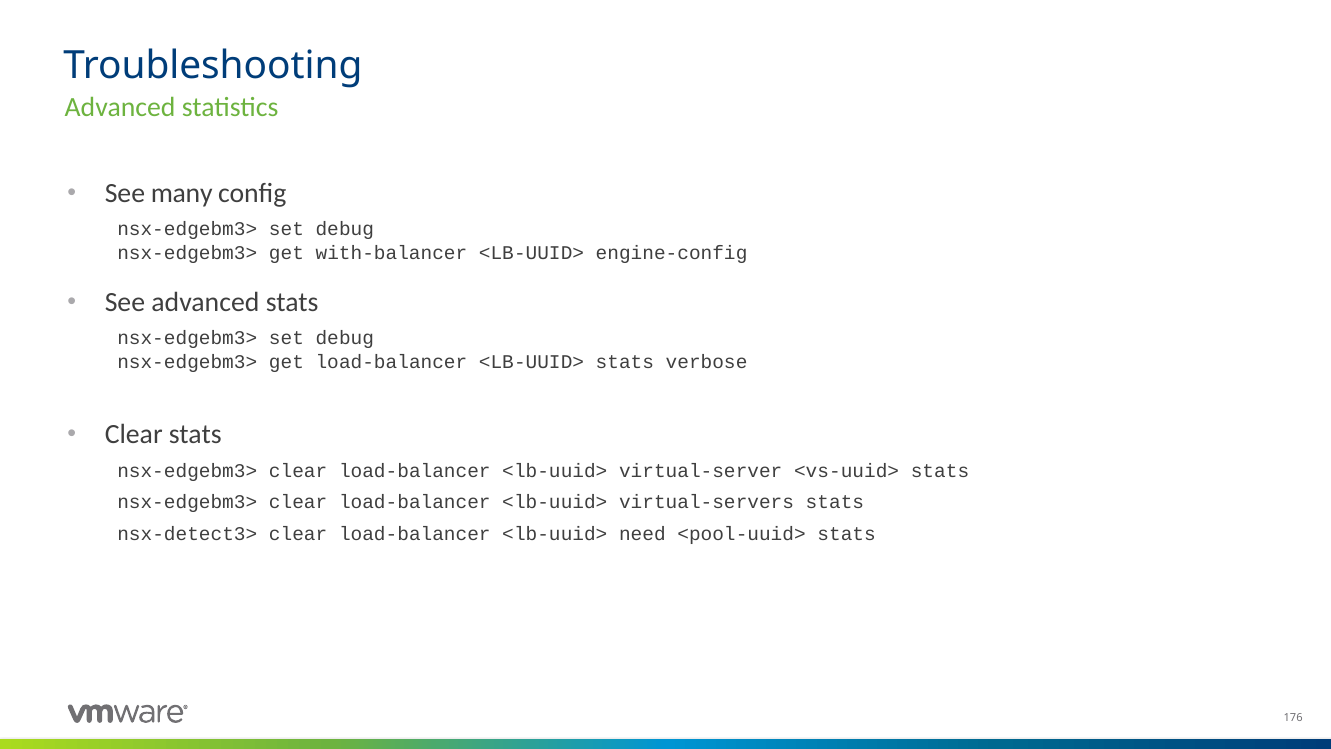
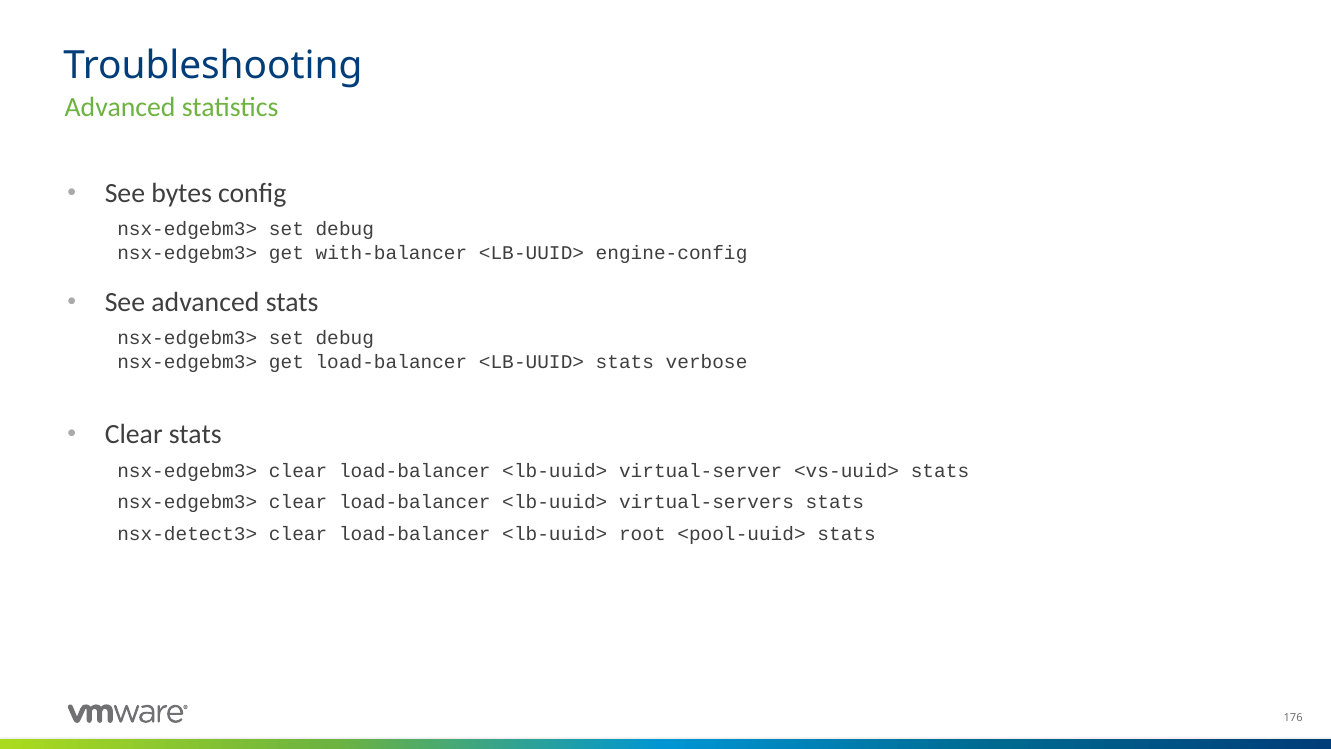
many: many -> bytes (182, 193)
need: need -> root (642, 534)
